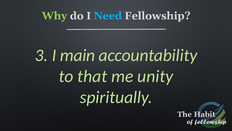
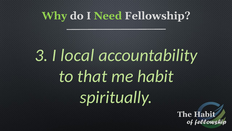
Need colour: light blue -> light green (108, 16)
main: main -> local (77, 55)
unity: unity -> habit (155, 76)
